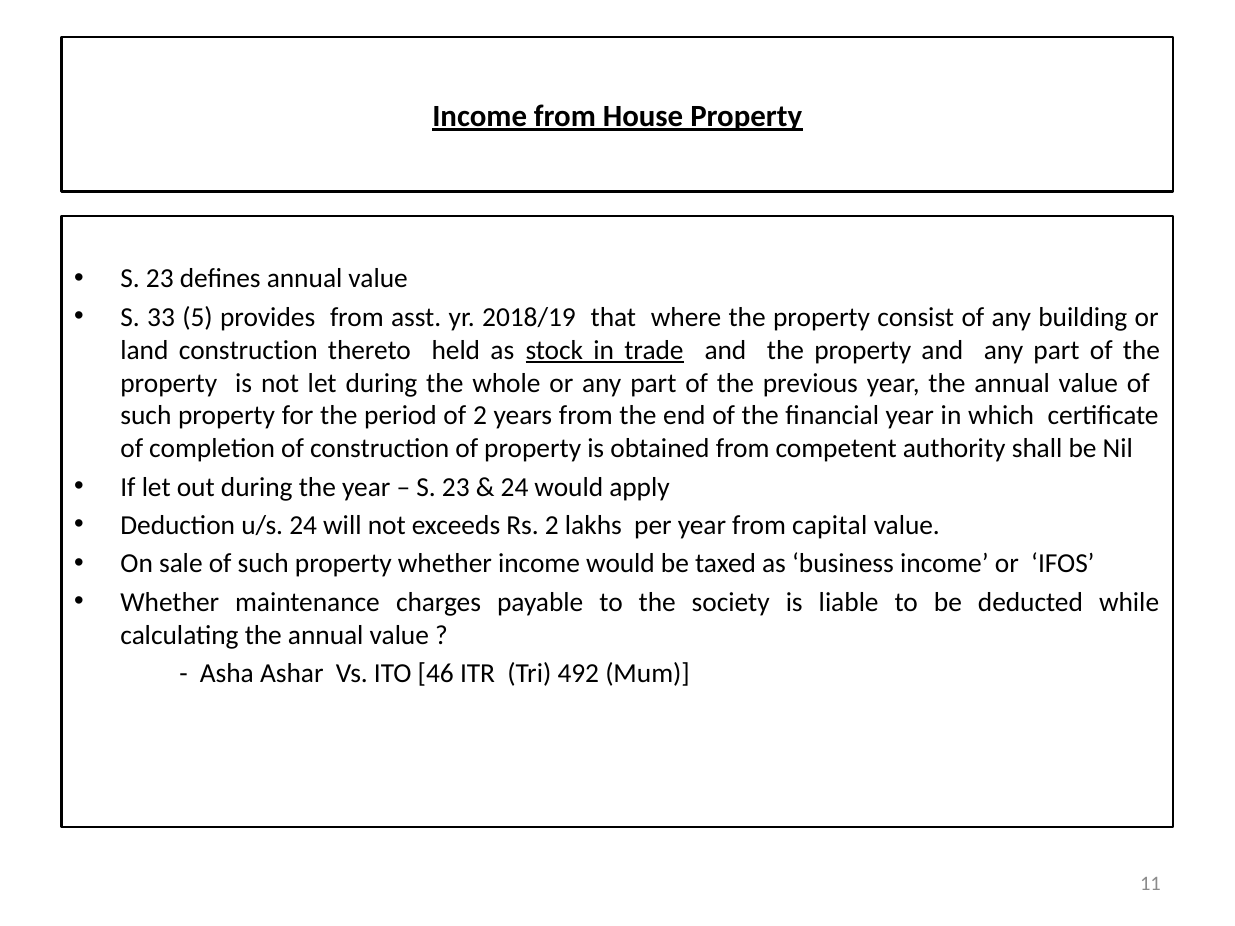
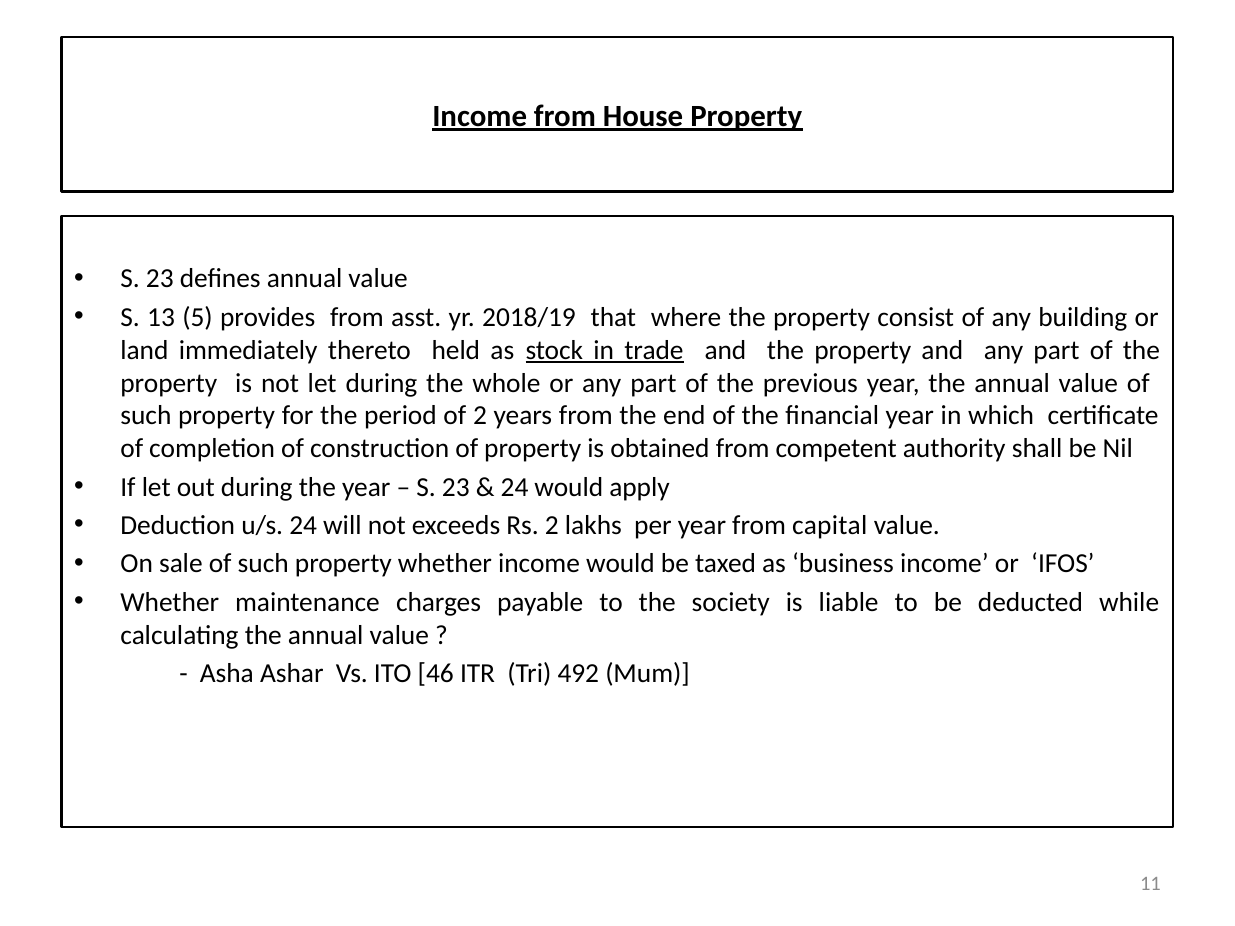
33: 33 -> 13 (161, 317)
land construction: construction -> immediately (248, 350)
